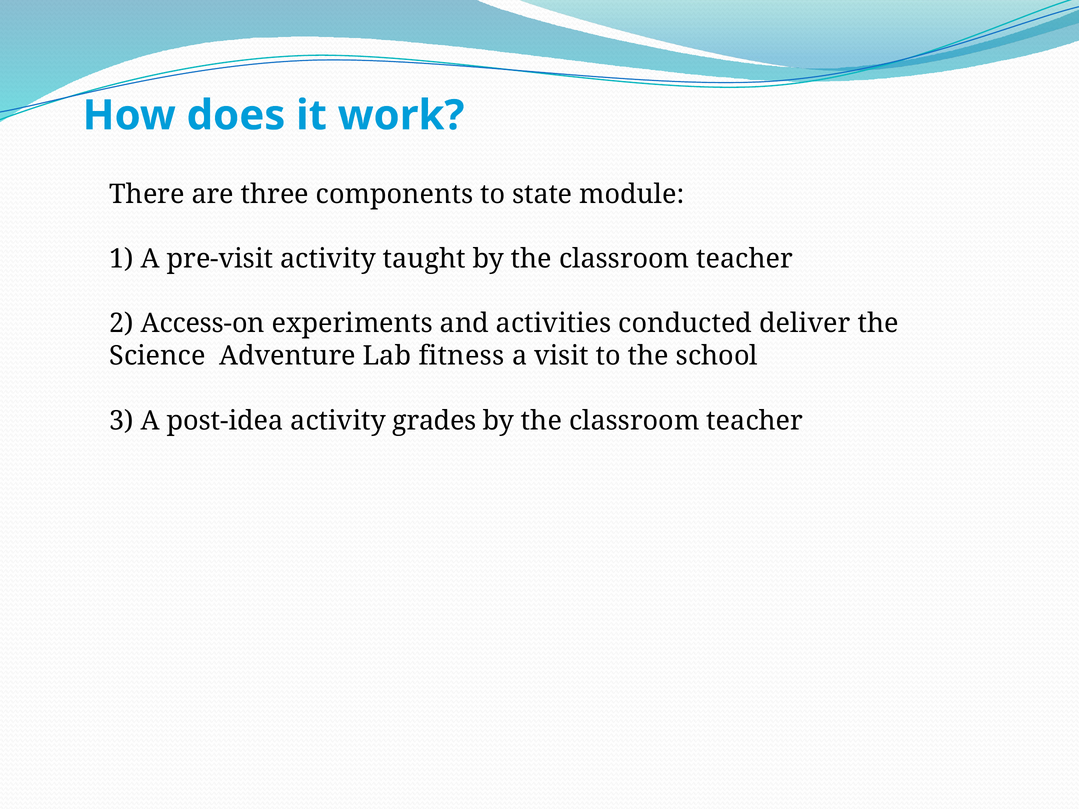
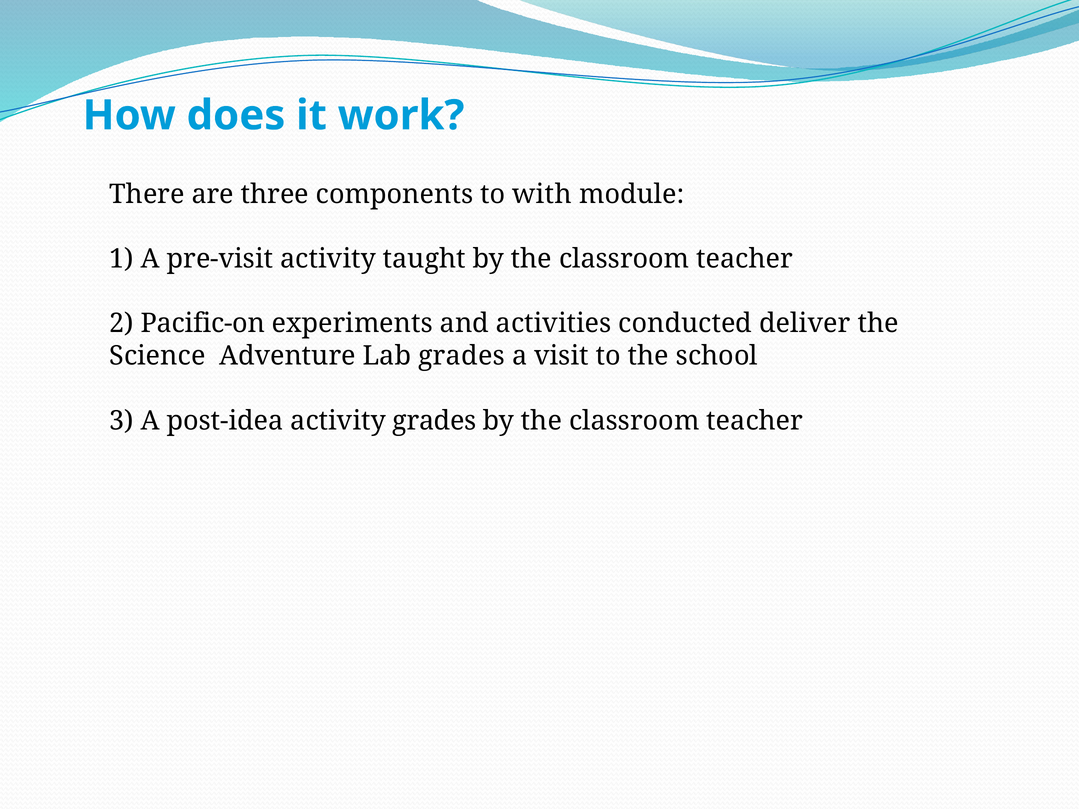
state: state -> with (542, 194)
Access-on: Access-on -> Pacific-on (203, 324)
Lab fitness: fitness -> grades (462, 356)
